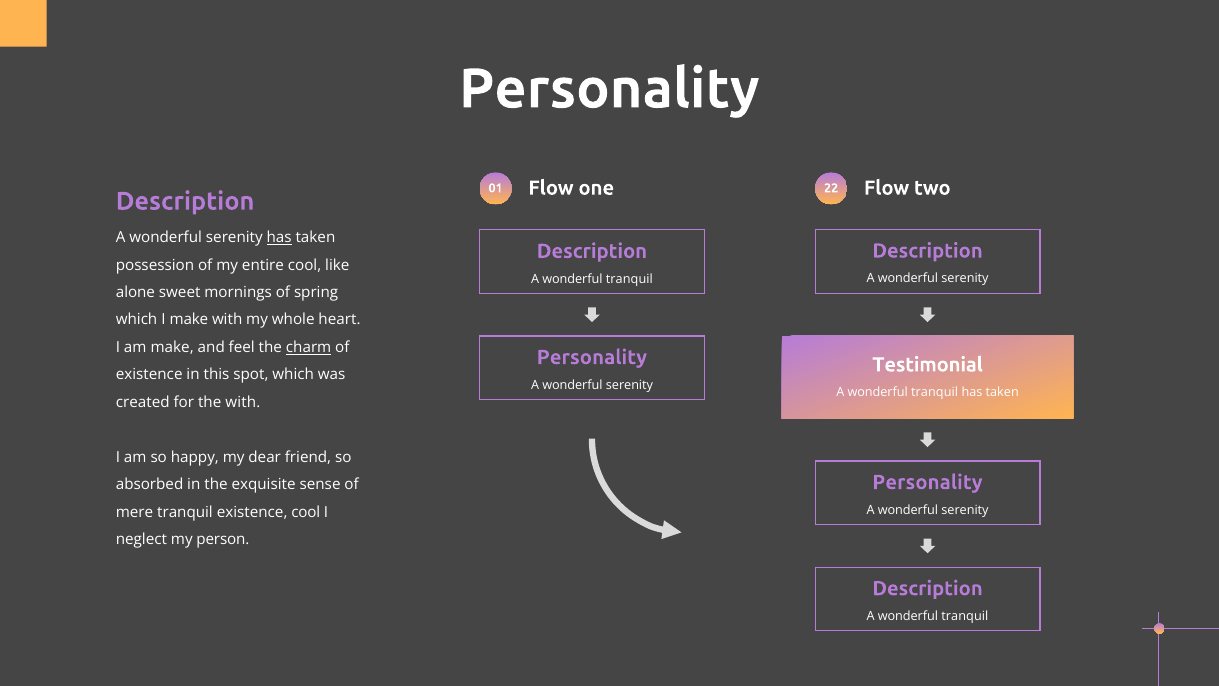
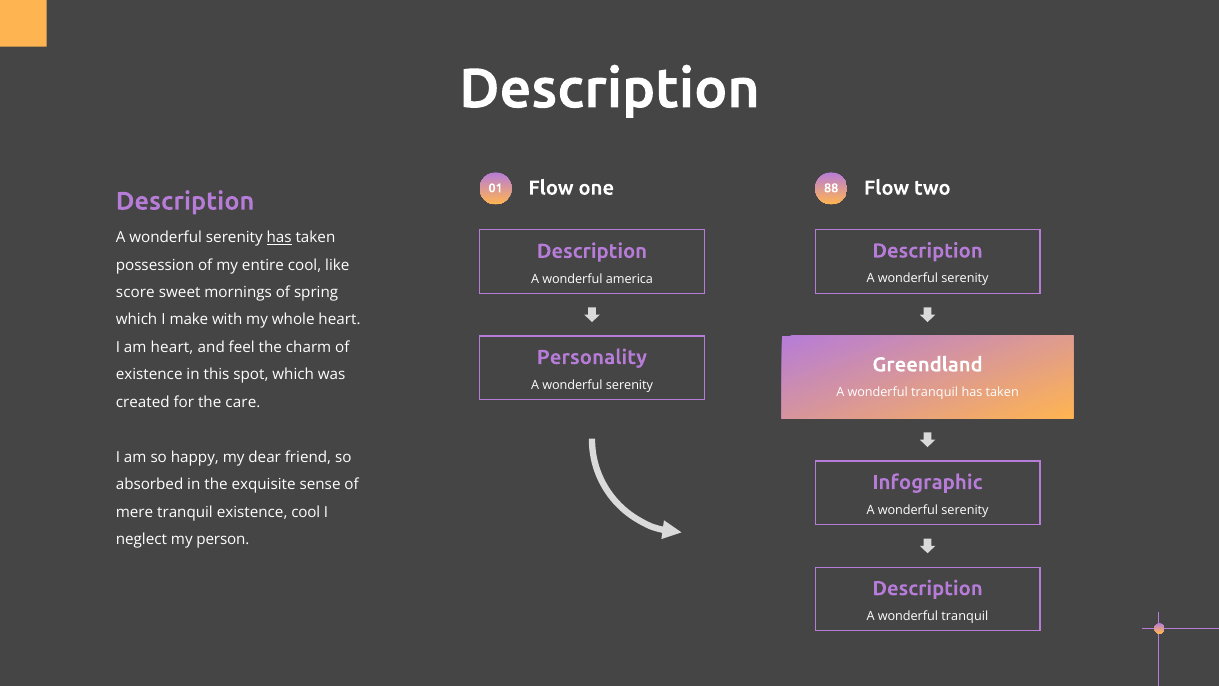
Personality: Personality -> Description (609, 89)
22: 22 -> 88 (831, 188)
tranquil: tranquil -> america (629, 279)
alone: alone -> score (135, 292)
am make: make -> heart (172, 347)
charm underline: present -> none (309, 347)
Testimonial: Testimonial -> Greendland (928, 365)
the with: with -> care (243, 402)
Personality: Personality -> Infographic (927, 482)
